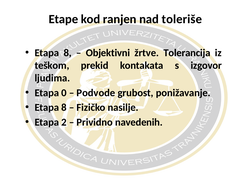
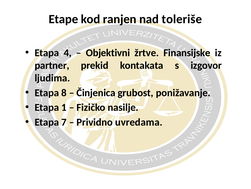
8: 8 -> 4 (68, 53)
Tolerancija: Tolerancija -> Finansijske (187, 53)
teškom: teškom -> partner (52, 65)
0: 0 -> 8 (64, 92)
Podvode: Podvode -> Činjenica (96, 92)
8: 8 -> 1 (64, 107)
2: 2 -> 7 (64, 122)
navedenih: navedenih -> uvredama (139, 122)
